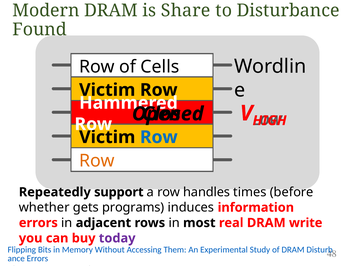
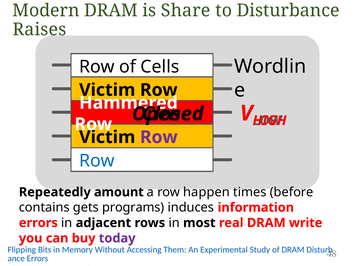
Found: Found -> Raises (39, 30)
Row colour: blue -> purple (159, 137)
Row colour: orange -> blue (97, 161)
support: support -> amount (119, 192)
handles: handles -> happen (206, 192)
whether: whether -> contains (44, 208)
